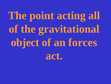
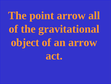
point acting: acting -> arrow (71, 15)
an forces: forces -> arrow (83, 42)
